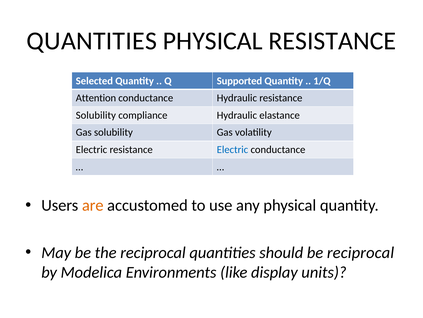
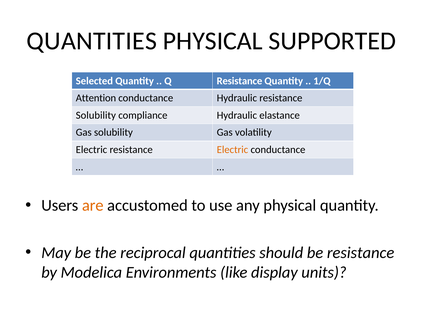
PHYSICAL RESISTANCE: RESISTANCE -> SUPPORTED (332, 41)
Q Supported: Supported -> Resistance (239, 81)
Electric colour: blue -> orange (233, 149)
be reciprocal: reciprocal -> resistance (361, 252)
